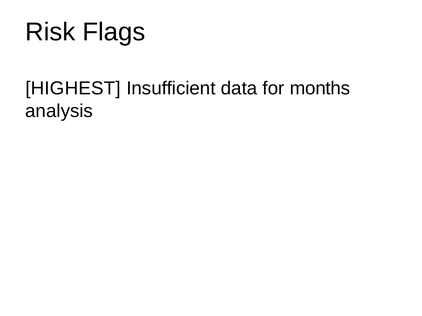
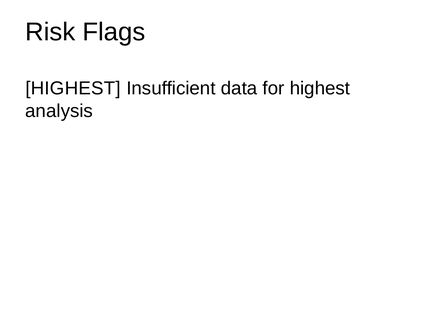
for months: months -> highest (320, 88)
